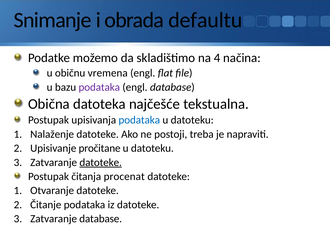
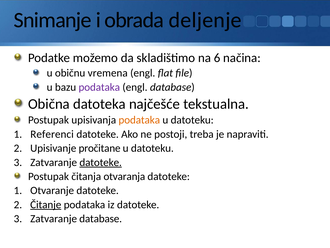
defaultu: defaultu -> deljenje (205, 20)
4: 4 -> 6 (217, 58)
podataka colour: blue -> orange (139, 120)
Nalaženje: Nalaženje -> Referenci (52, 134)
procenat: procenat -> otvaranja (124, 176)
Čitanje underline: none -> present (46, 204)
